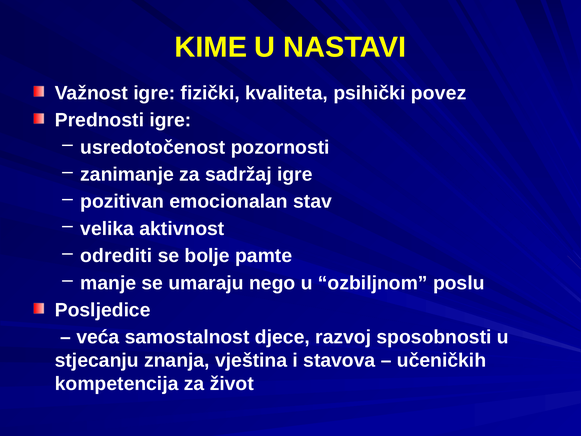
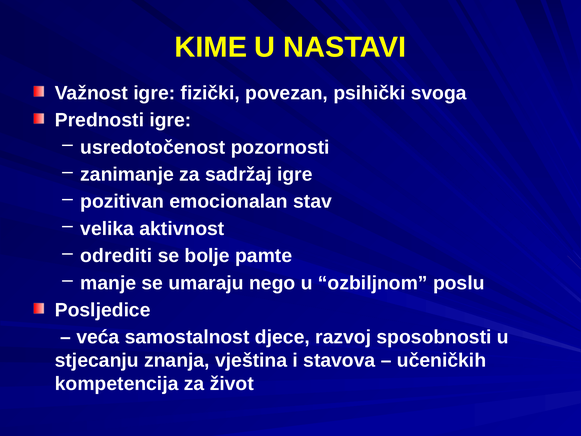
kvaliteta: kvaliteta -> povezan (287, 93)
povez: povez -> svoga (439, 93)
